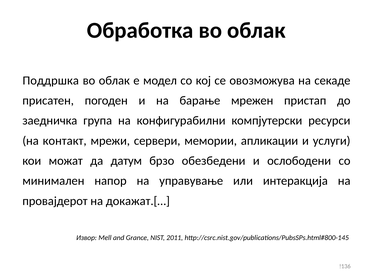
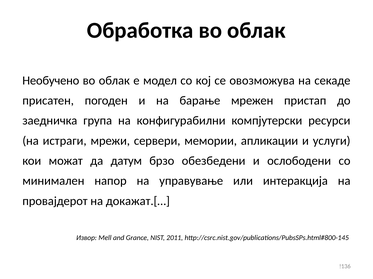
Поддршка: Поддршка -> Необучено (51, 81)
контакт: контакт -> истраги (65, 141)
